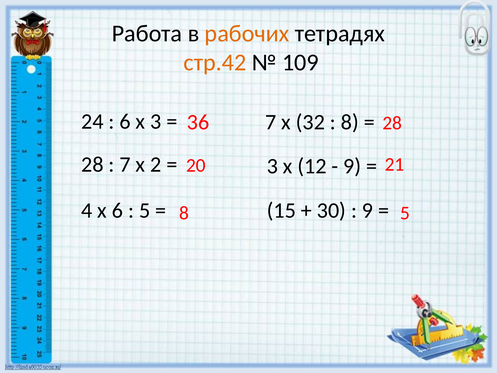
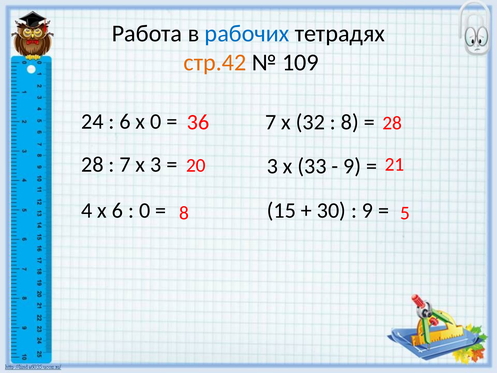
рабочих colour: orange -> blue (247, 34)
х 3: 3 -> 0 (156, 121)
х 2: 2 -> 3 (156, 164)
12: 12 -> 33 (312, 166)
5: 5 -> 0 (145, 210)
